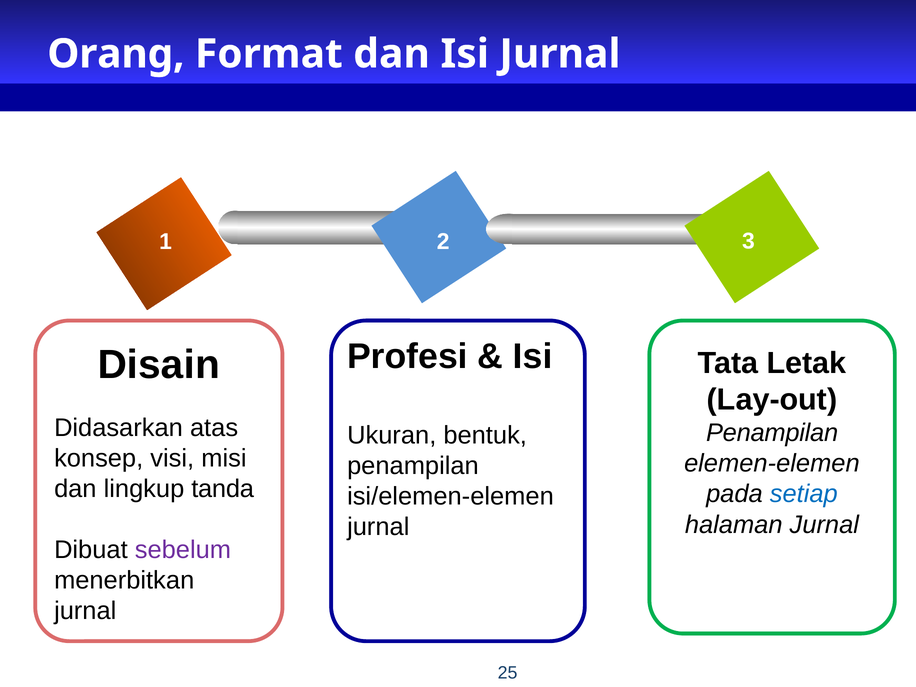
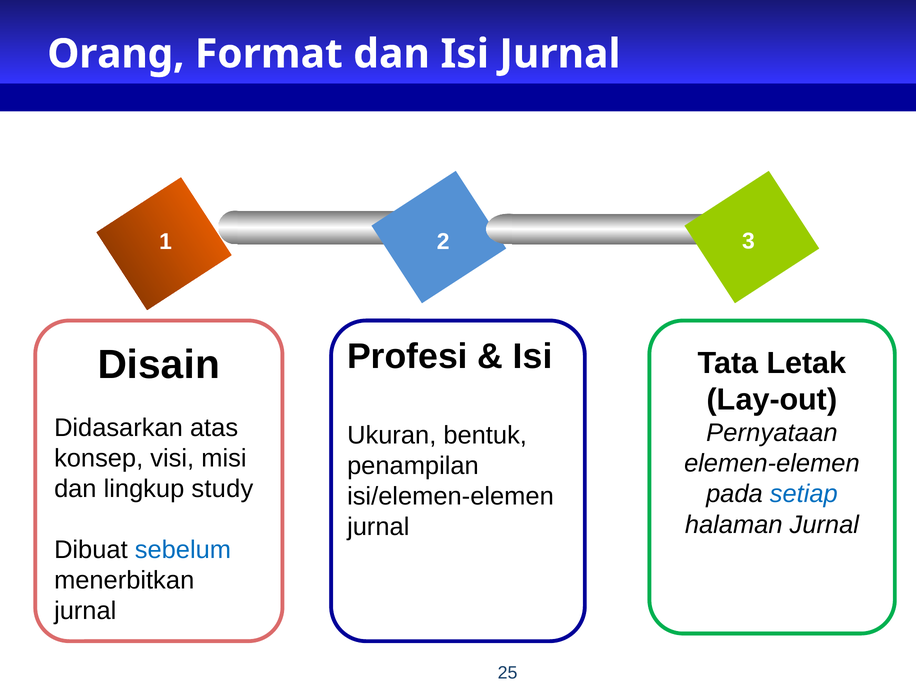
Penampilan: Penampilan -> Pernyataan (772, 433)
tanda: tanda -> study (222, 489)
sebelum colour: purple -> blue (183, 550)
